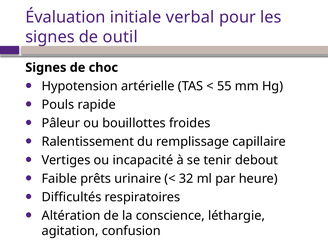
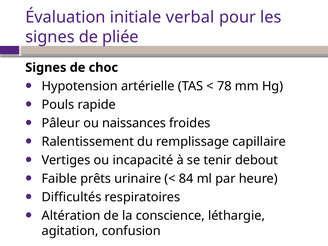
outil: outil -> pliée (120, 37)
55: 55 -> 78 (224, 86)
bouillottes: bouillottes -> naissances (134, 123)
32: 32 -> 84 (186, 179)
